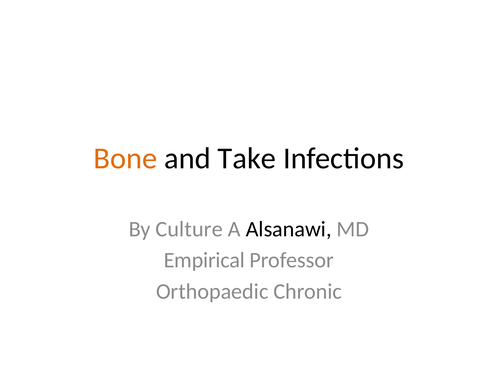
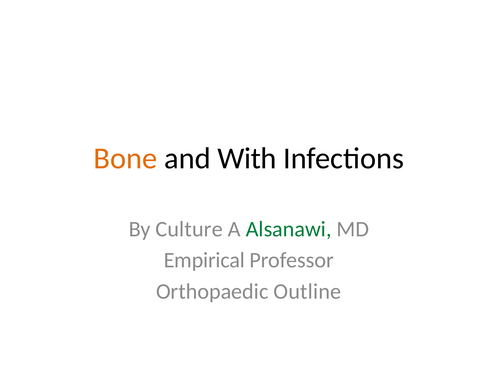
Take: Take -> With (247, 158)
Alsanawi colour: black -> green (289, 229)
Chronic: Chronic -> Outline (307, 291)
